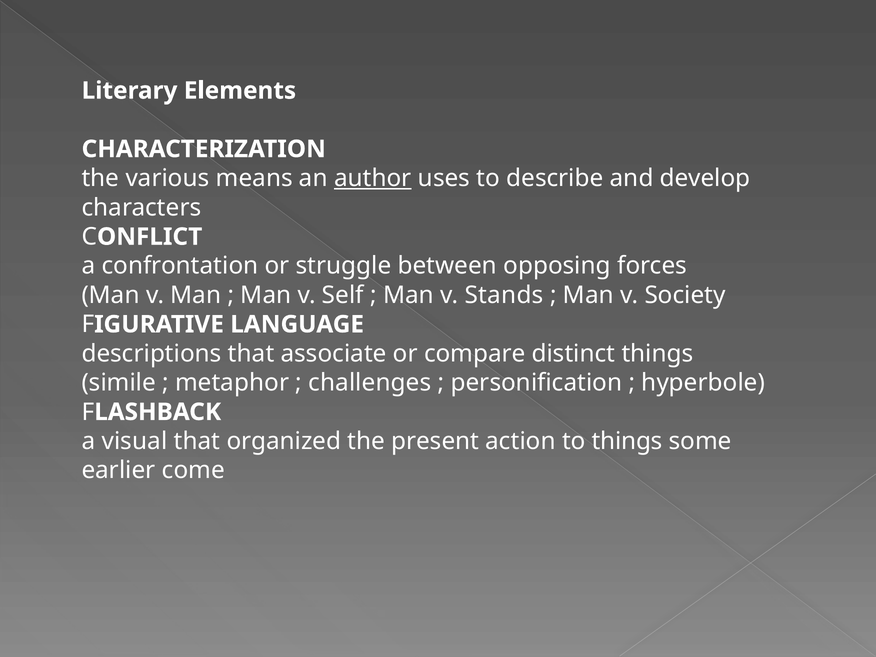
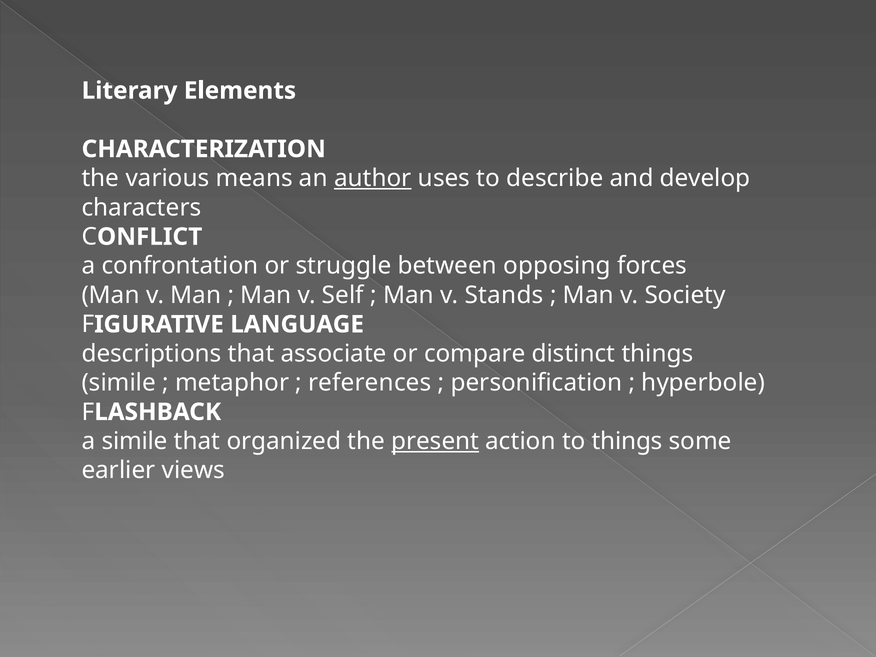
challenges: challenges -> references (370, 383)
a visual: visual -> simile (135, 441)
present underline: none -> present (435, 441)
come: come -> views (193, 470)
